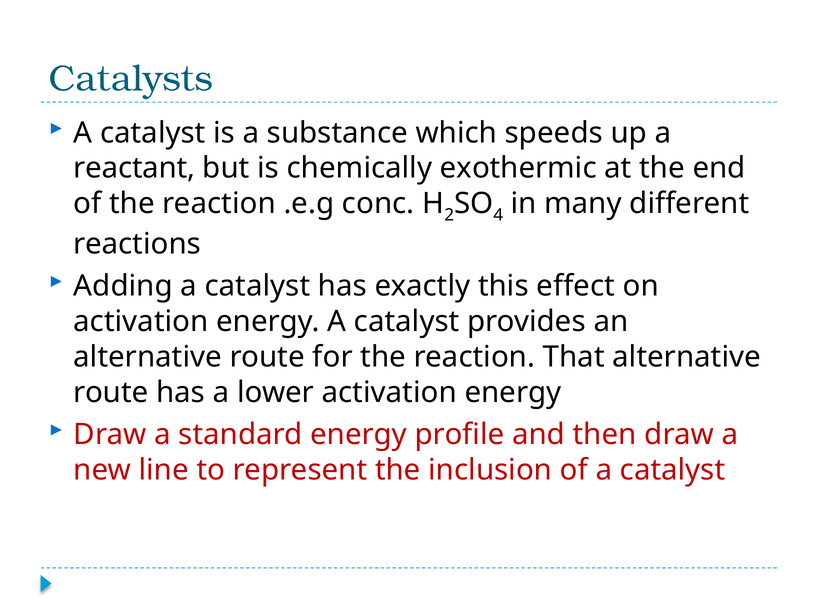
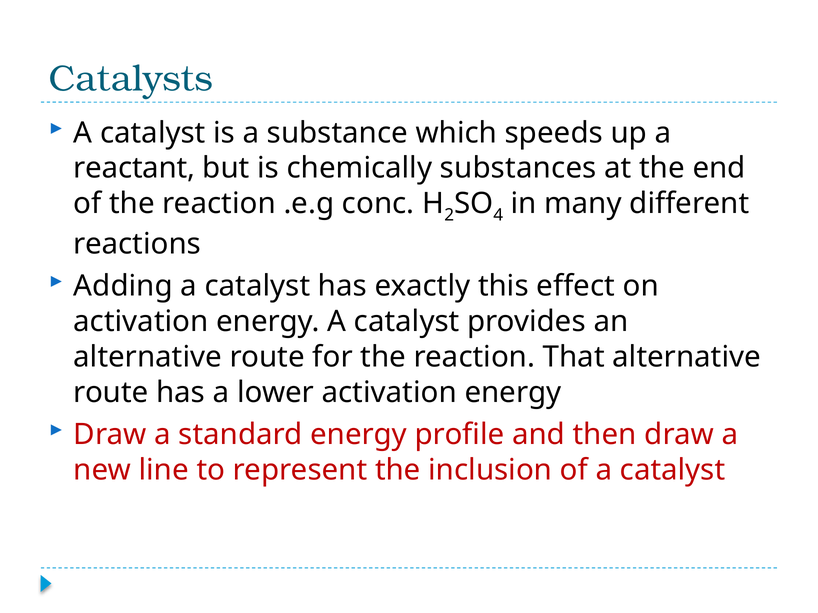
exothermic: exothermic -> substances (518, 168)
